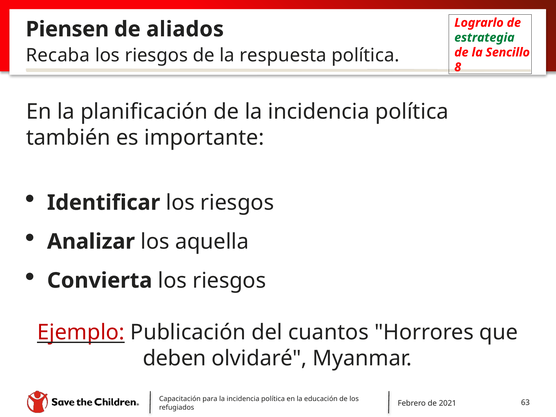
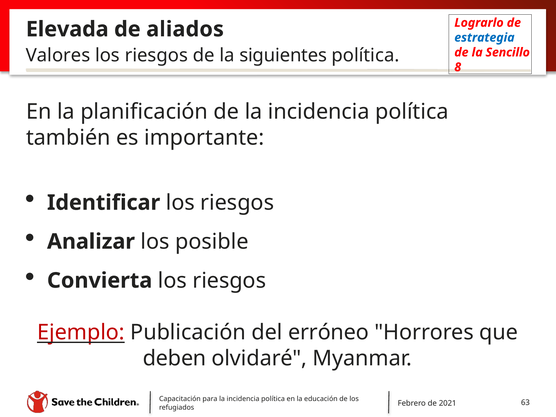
Piensen: Piensen -> Elevada (67, 29)
estrategia colour: green -> blue (484, 38)
Recaba: Recaba -> Valores (58, 55)
respuesta: respuesta -> siguientes (283, 55)
aquella: aquella -> posible (212, 242)
cuantos: cuantos -> erróneo (329, 332)
